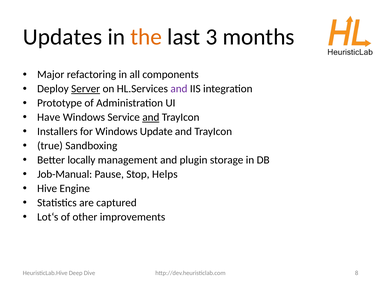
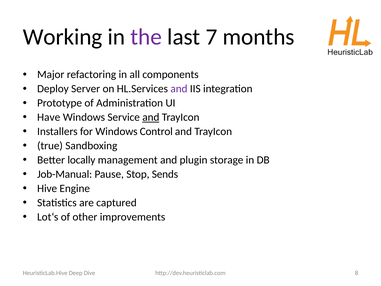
Updates: Updates -> Working (63, 37)
the colour: orange -> purple (146, 37)
3: 3 -> 7 (211, 37)
Server underline: present -> none (86, 89)
Update: Update -> Control (156, 131)
Helps: Helps -> Sends (165, 174)
